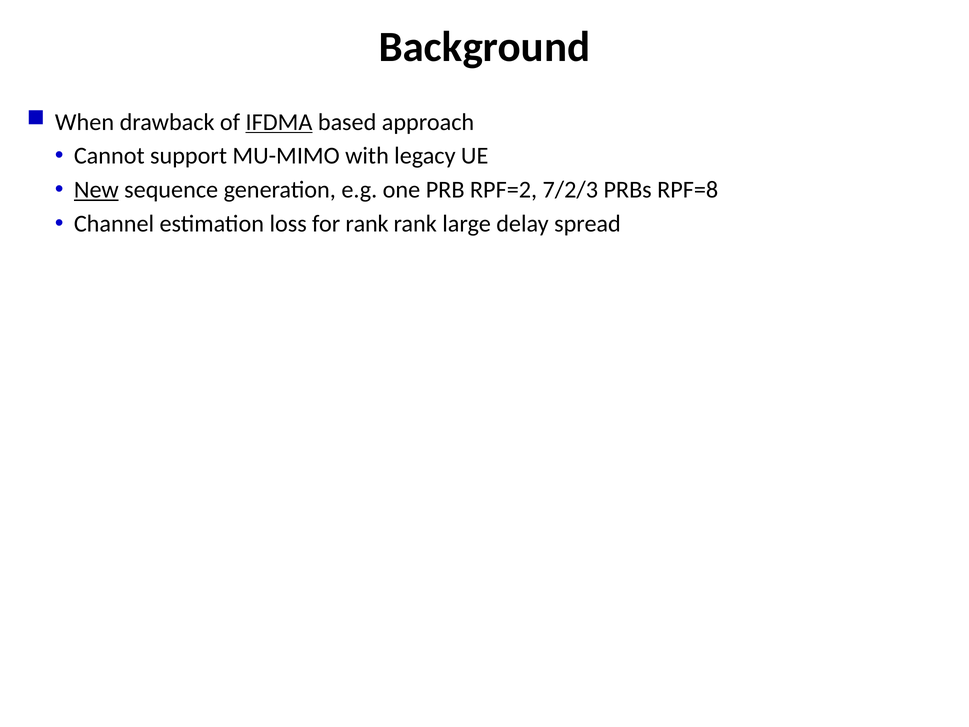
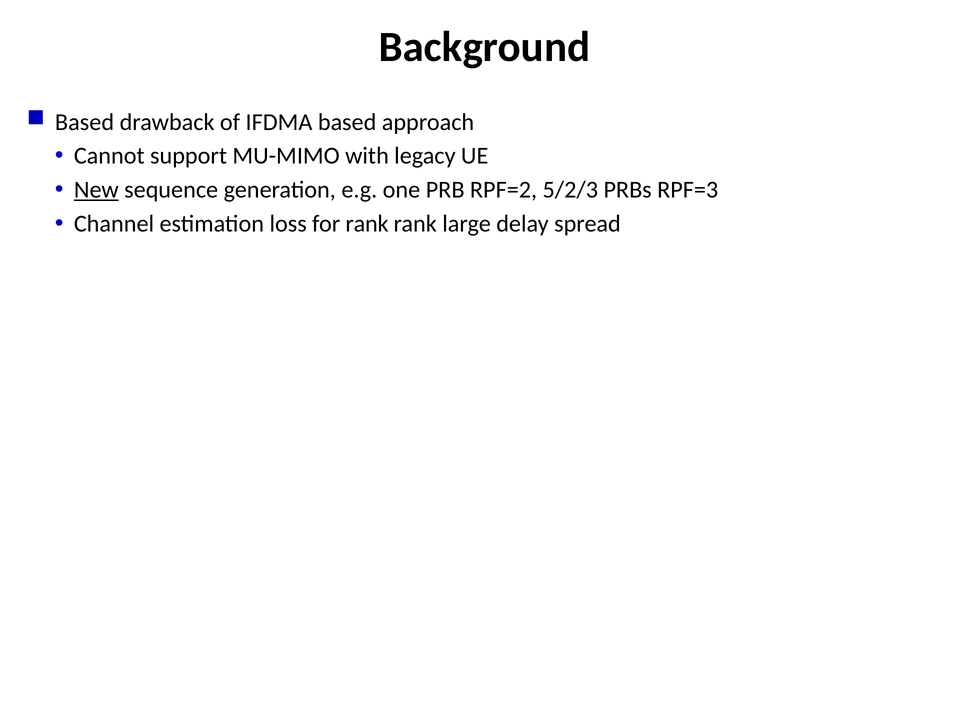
When: When -> Based (85, 122)
IFDMA underline: present -> none (279, 122)
7/2/3: 7/2/3 -> 5/2/3 (570, 190)
RPF=8: RPF=8 -> RPF=3 (688, 190)
